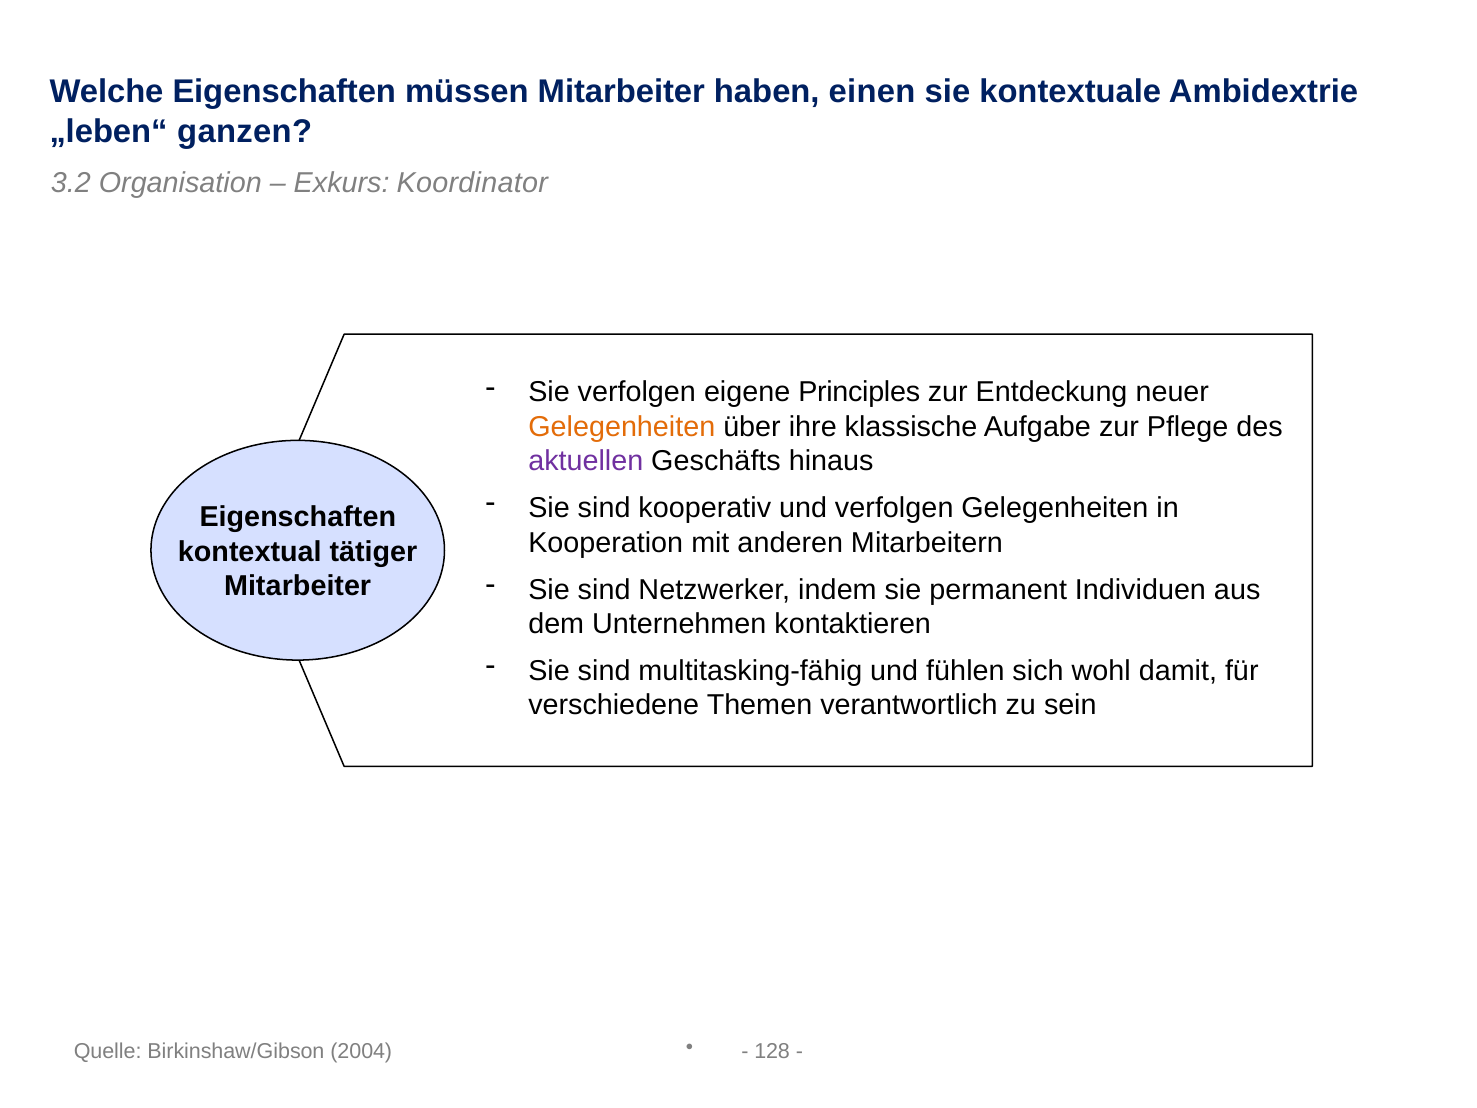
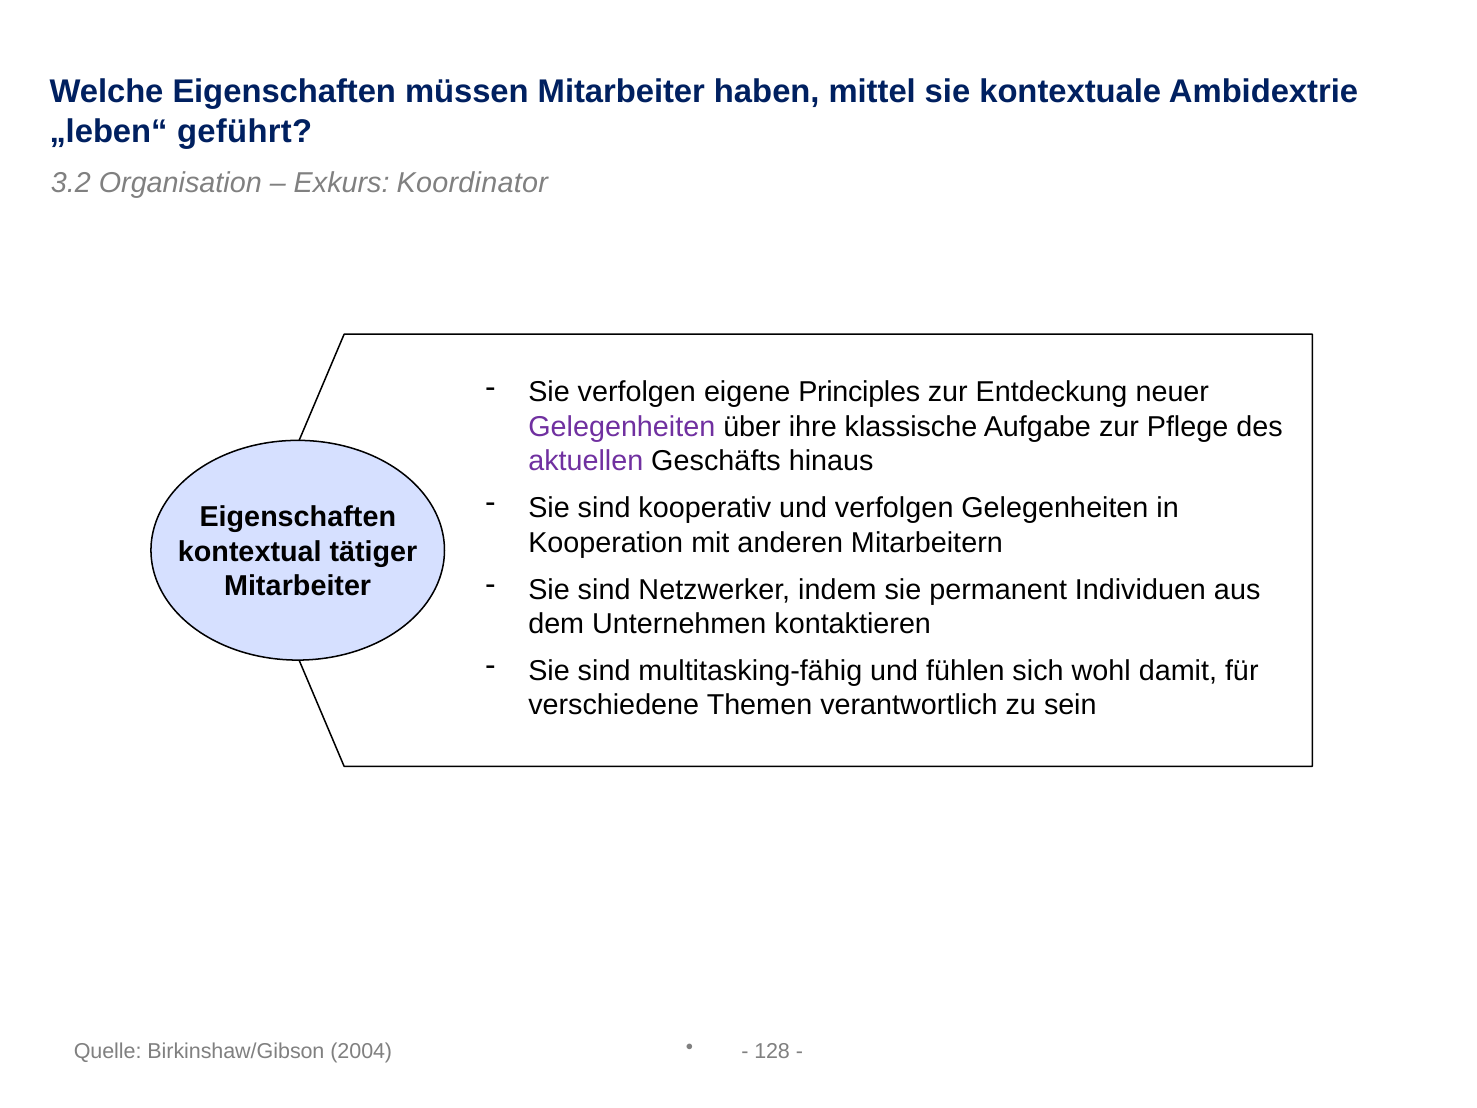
einen: einen -> mittel (872, 92)
ganzen: ganzen -> geführt (245, 131)
Gelegenheiten colour: orange -> purple (622, 427)
